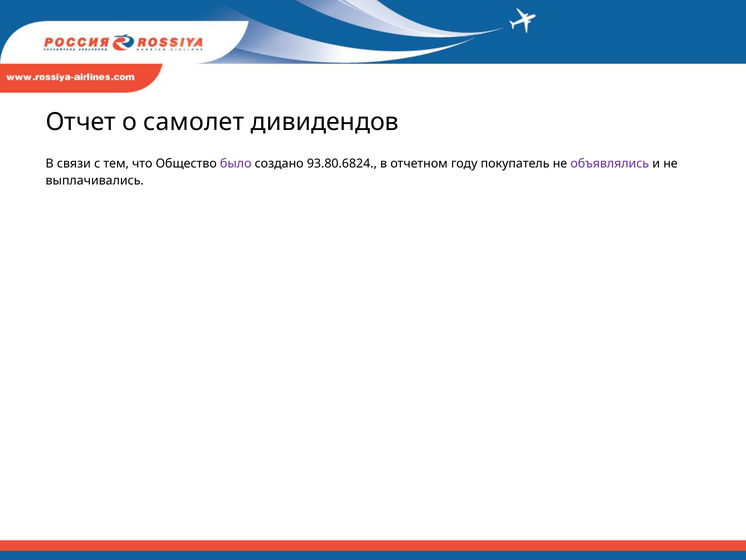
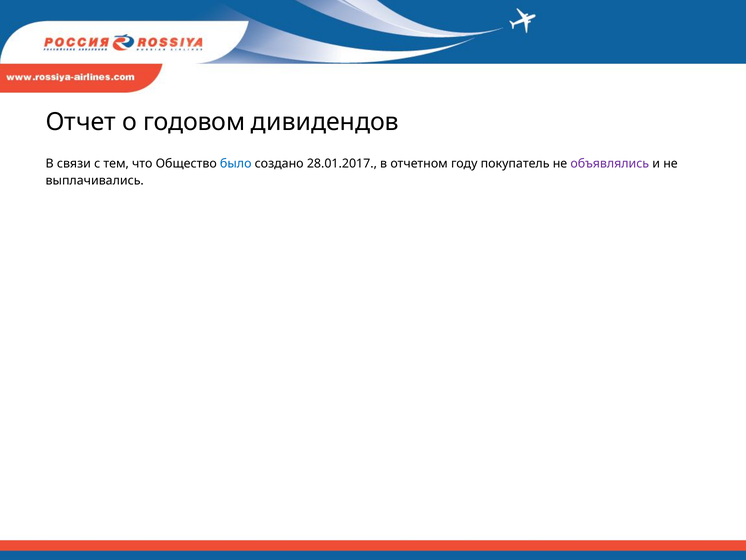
самолет: самолет -> годовом (194, 122)
было colour: purple -> blue (236, 163)
93.80.6824: 93.80.6824 -> 28.01.2017 (342, 163)
